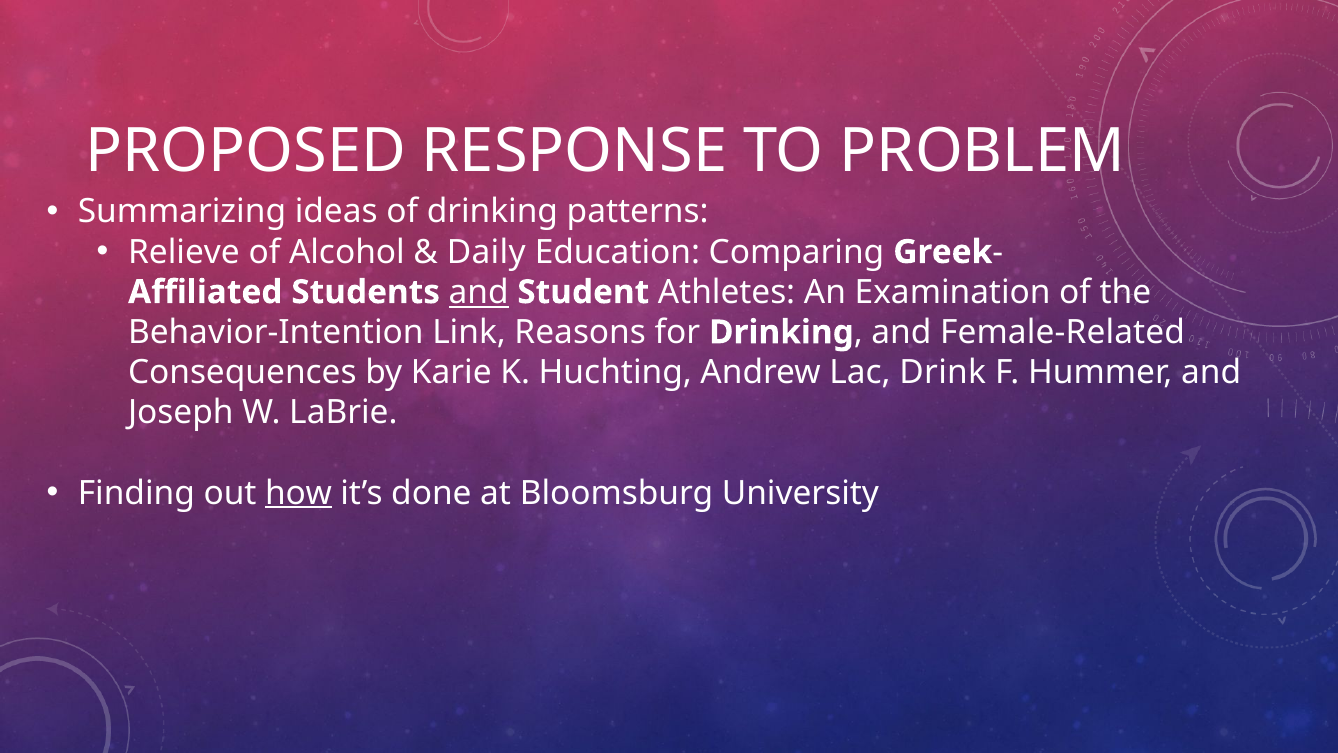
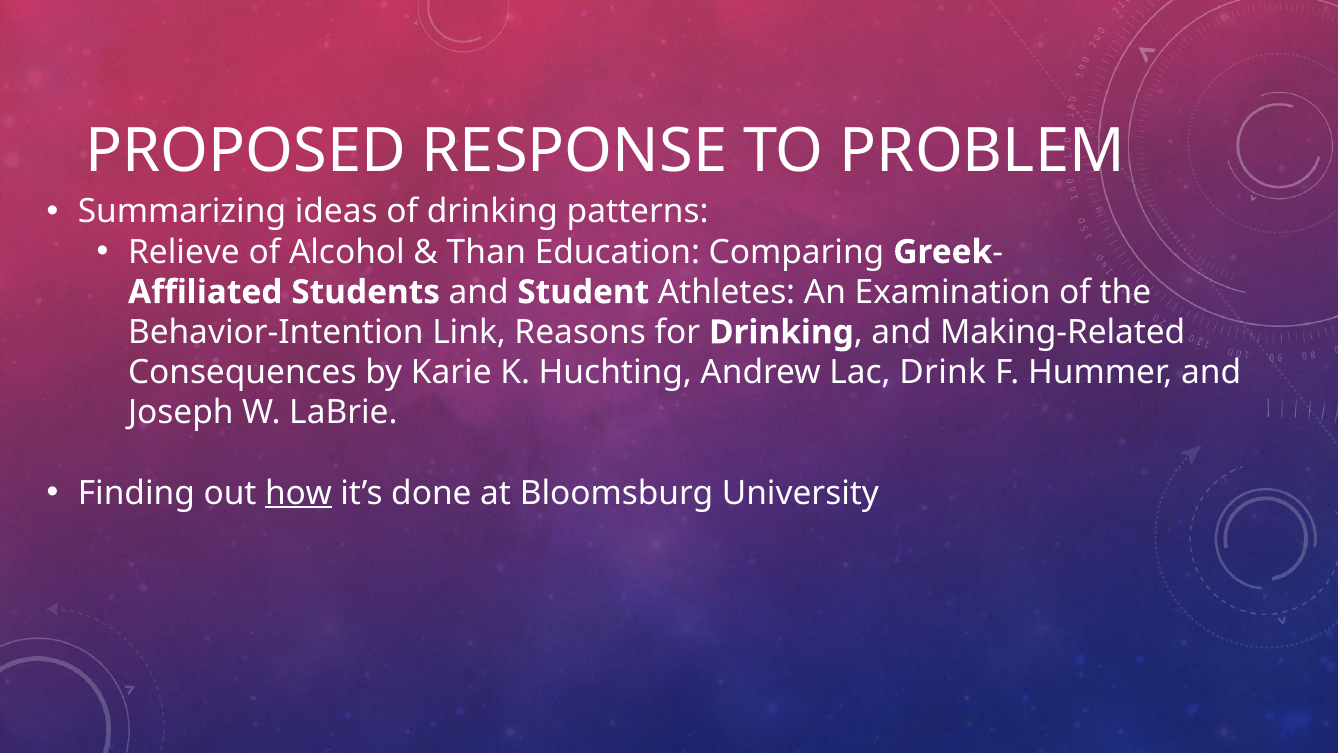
Daily: Daily -> Than (486, 252)
and underline: present -> none (479, 292)
Female-Related: Female-Related -> Making-Related (1063, 332)
